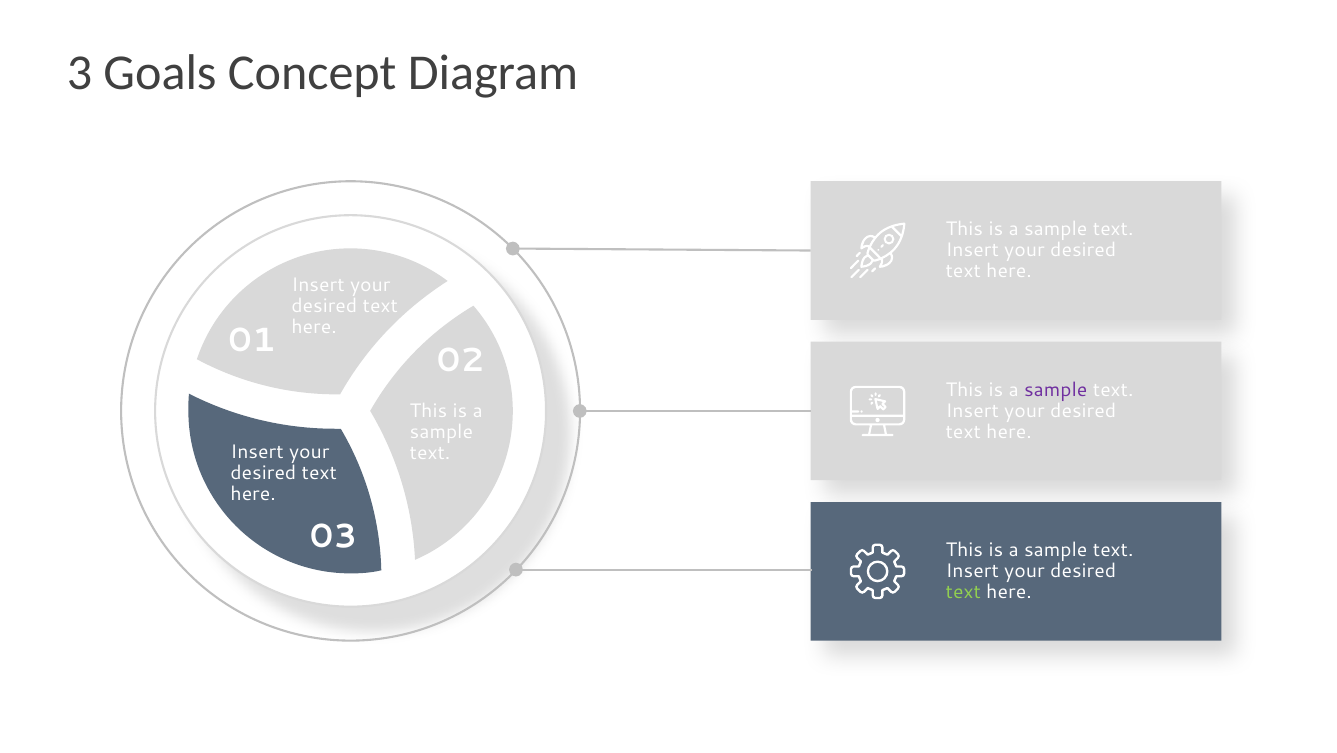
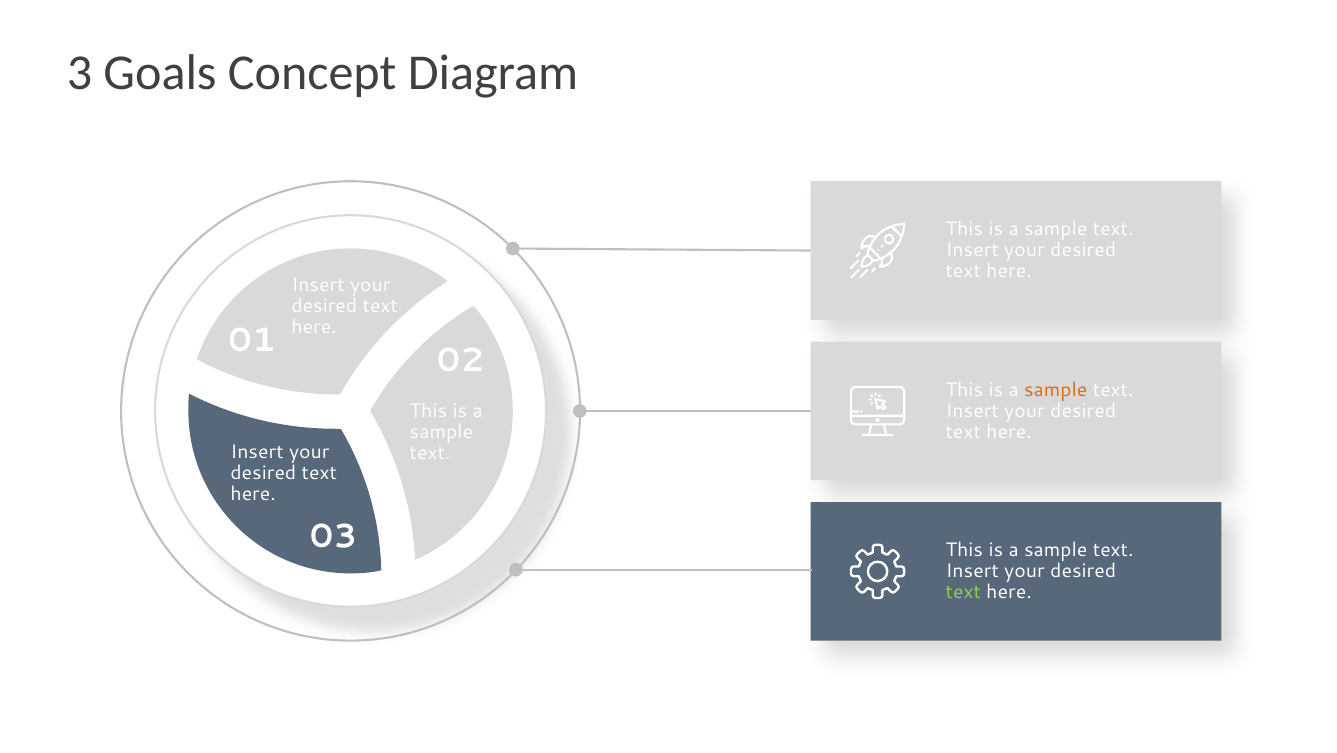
sample colour: purple -> orange (1056, 389)
